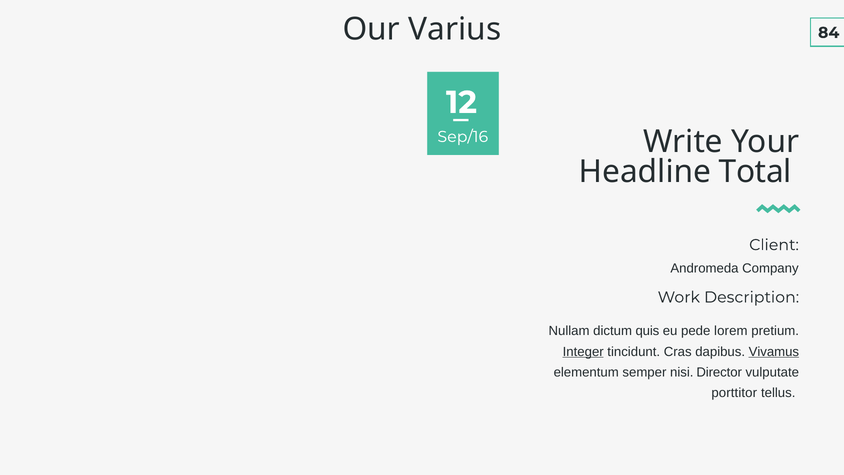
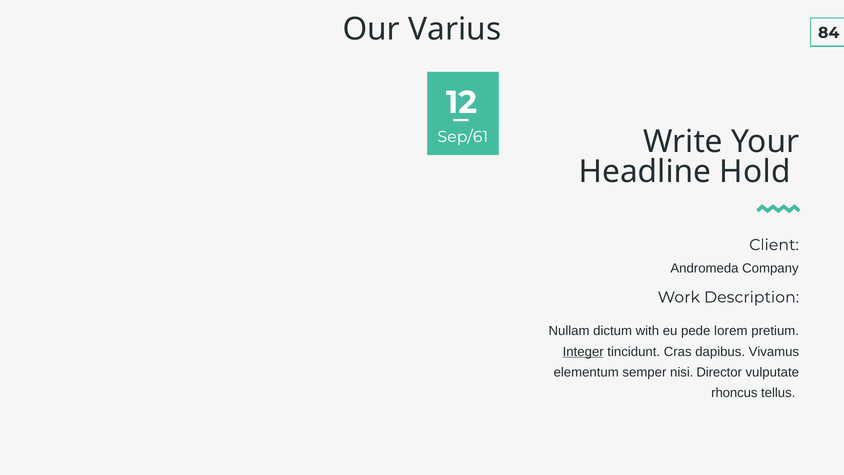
Sep/16: Sep/16 -> Sep/61 (463, 137)
Total: Total -> Hold (755, 172)
quis: quis -> with (647, 331)
Vivamus underline: present -> none (774, 351)
porttitor: porttitor -> rhoncus (734, 393)
